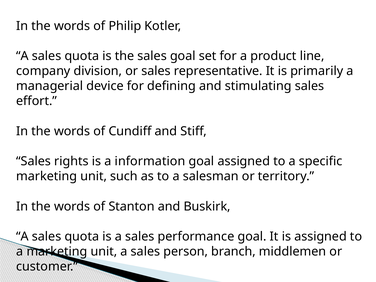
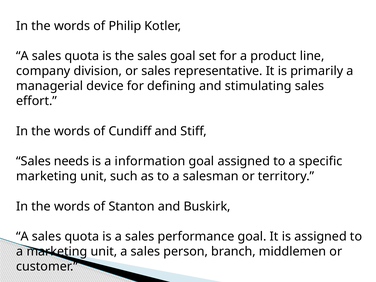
rights: rights -> needs (71, 161)
